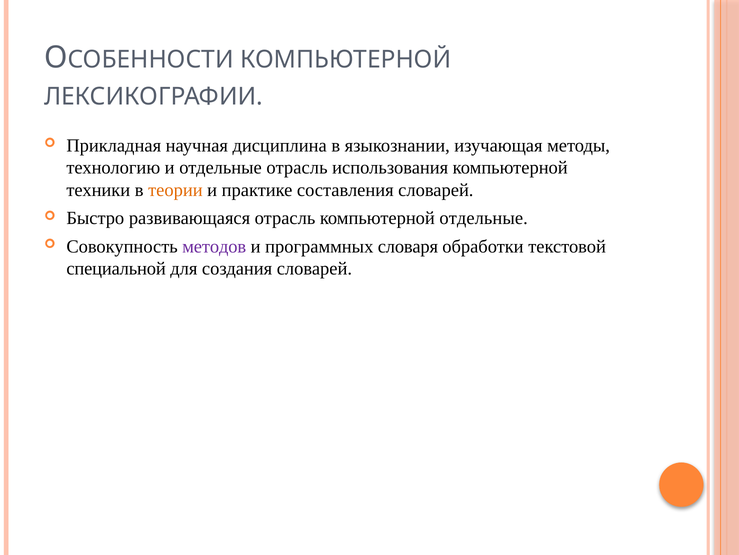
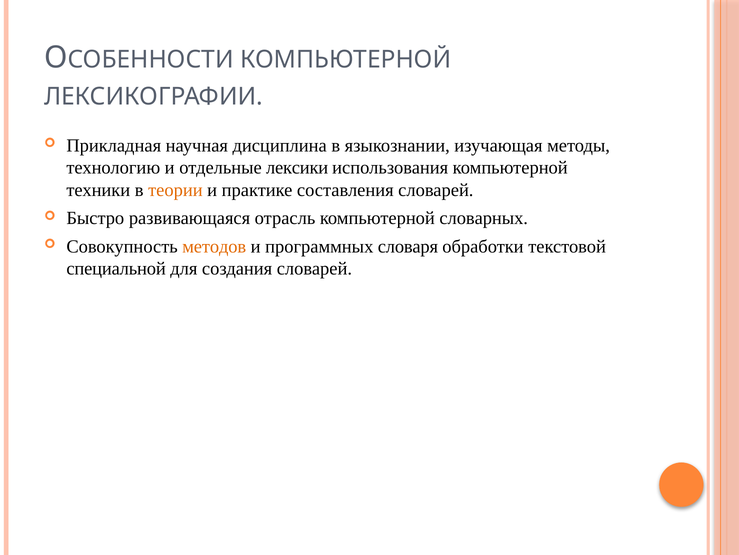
отдельные отрасль: отрасль -> лексики (297, 168)
компьютерной отдельные: отдельные -> словарных (484, 218)
методов colour: purple -> orange (214, 246)
